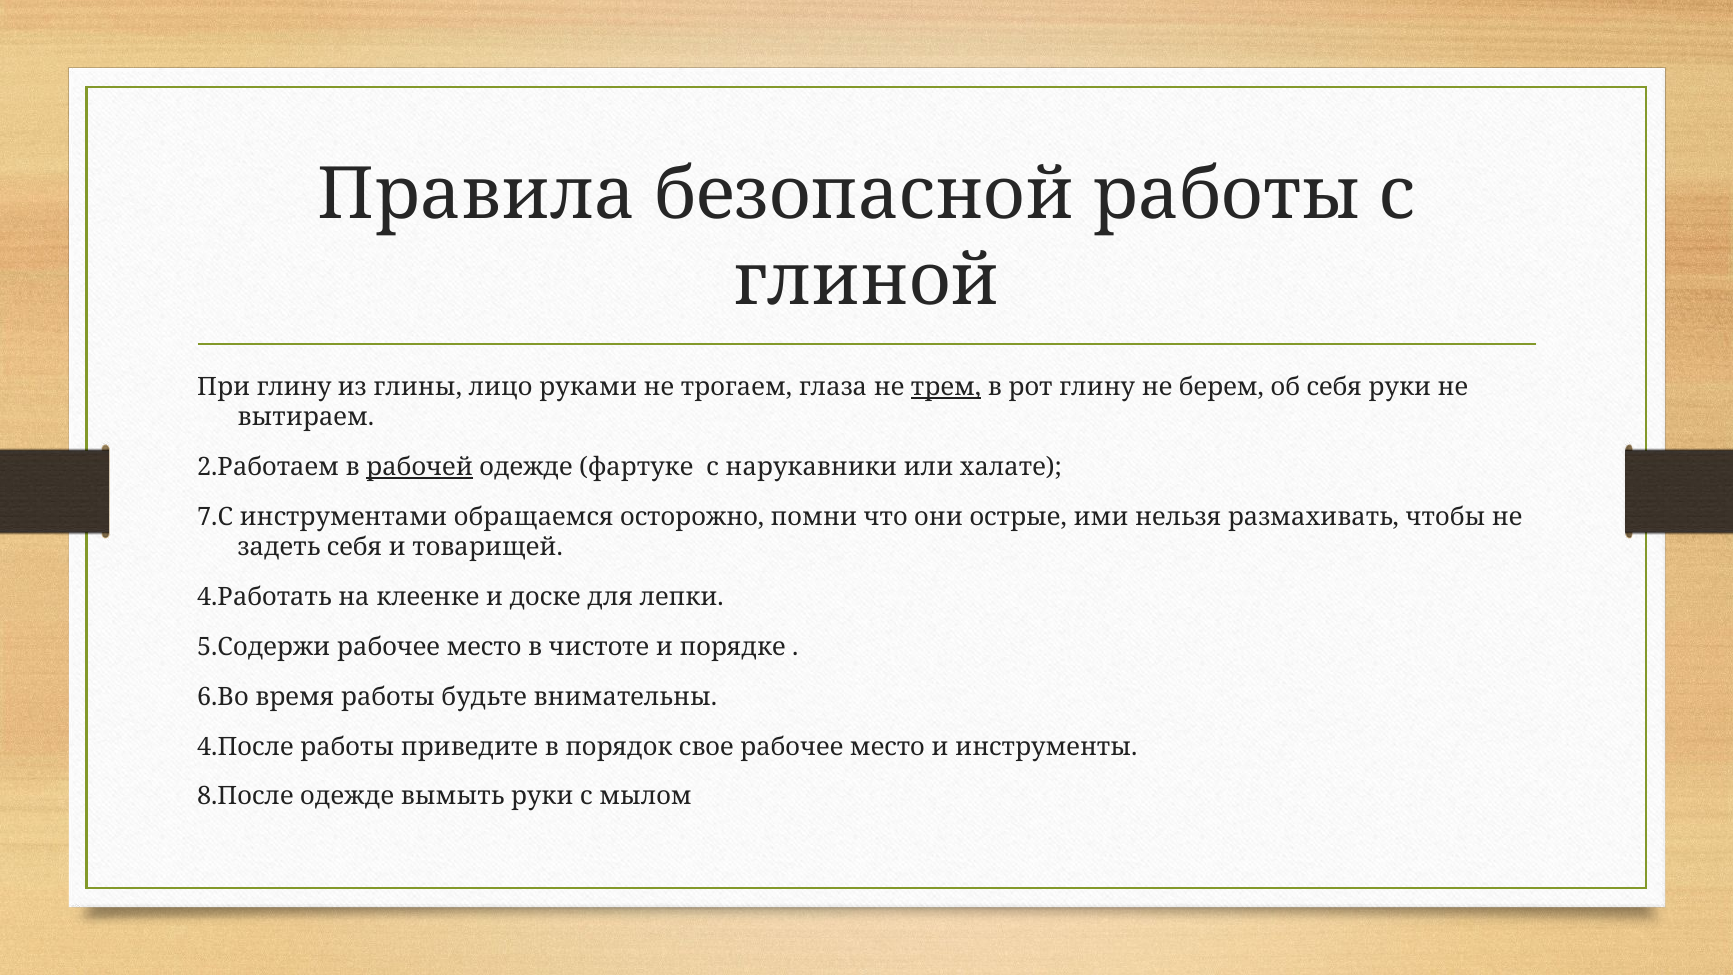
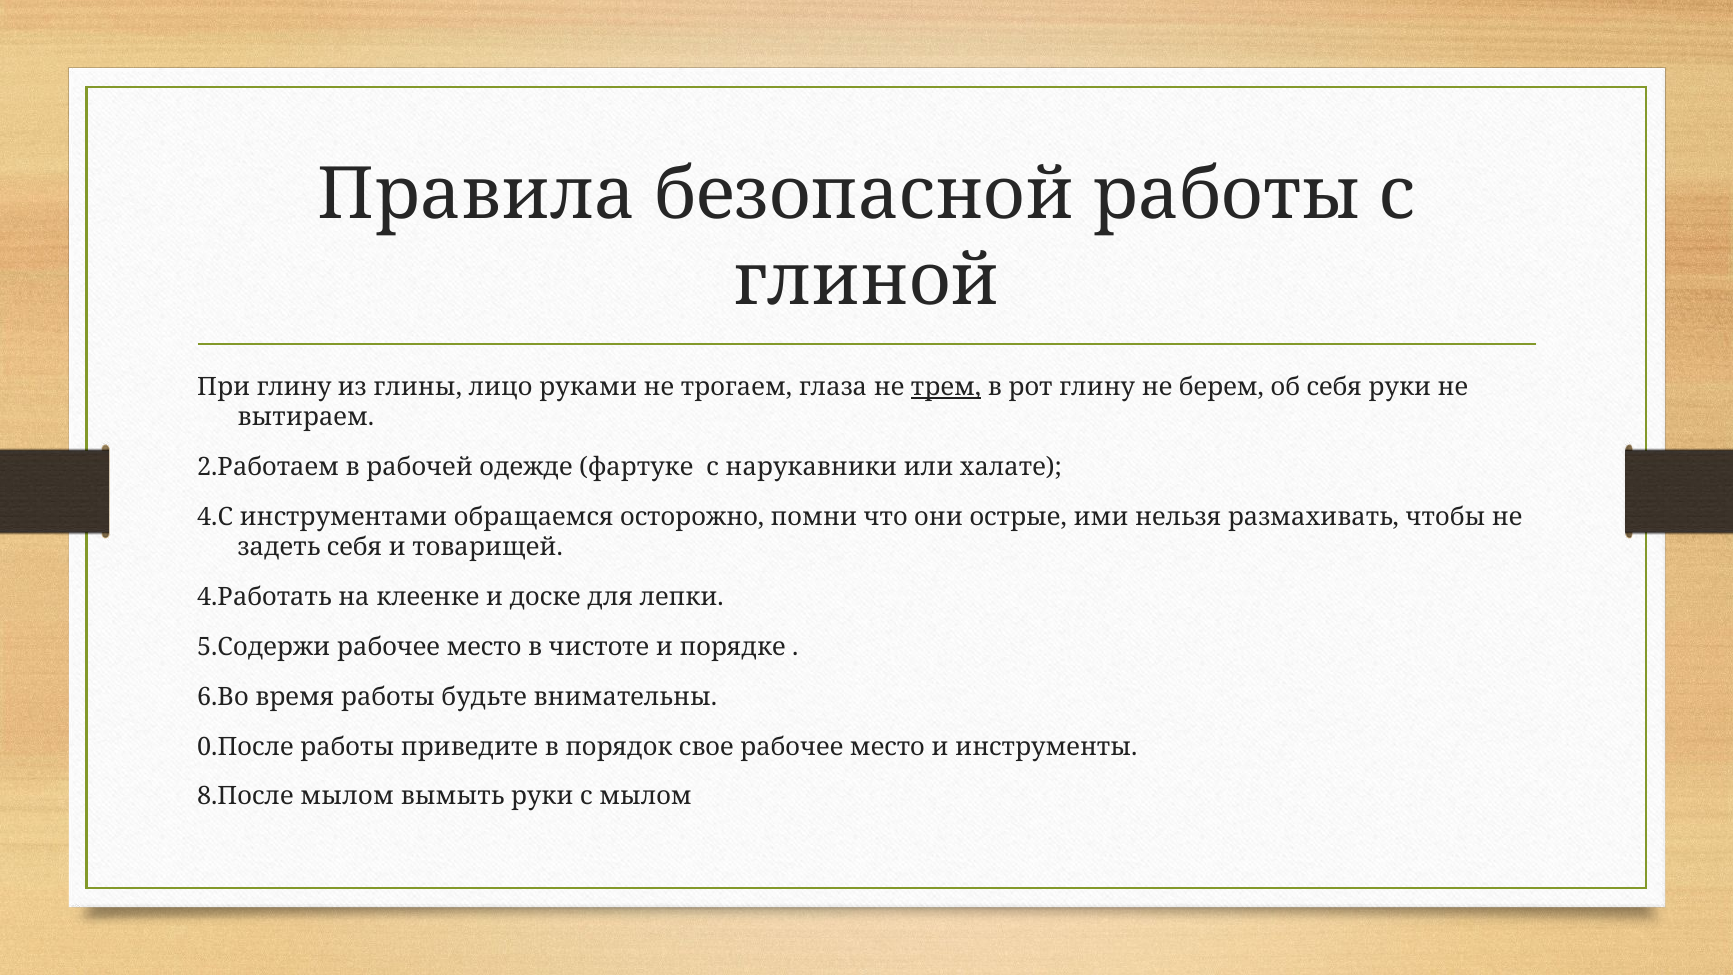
рабочей underline: present -> none (419, 467)
7.С: 7.С -> 4.С (215, 517)
4.После: 4.После -> 0.После (245, 747)
8.После одежде: одежде -> мылом (347, 796)
